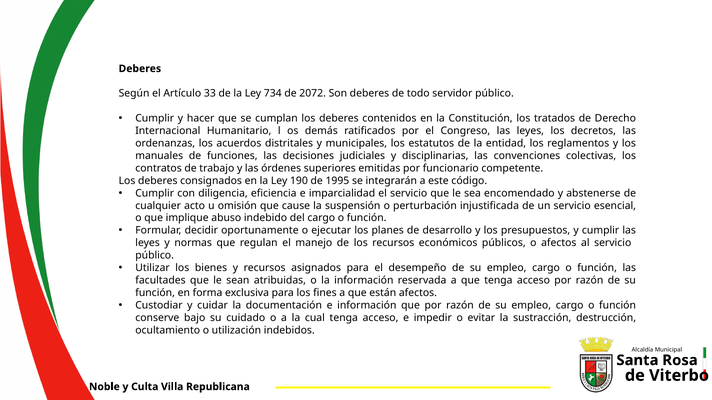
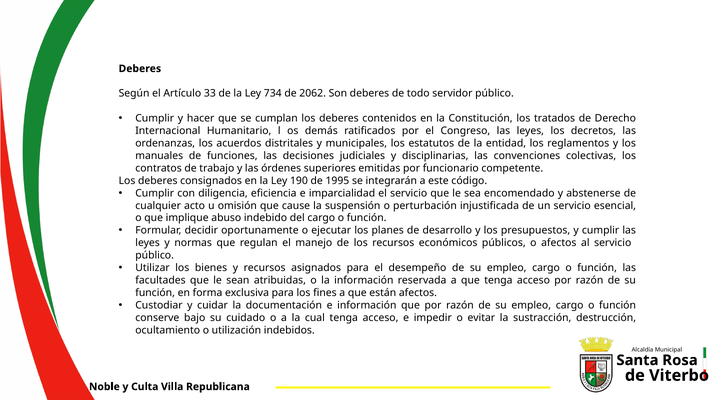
2072: 2072 -> 2062 (313, 94)
